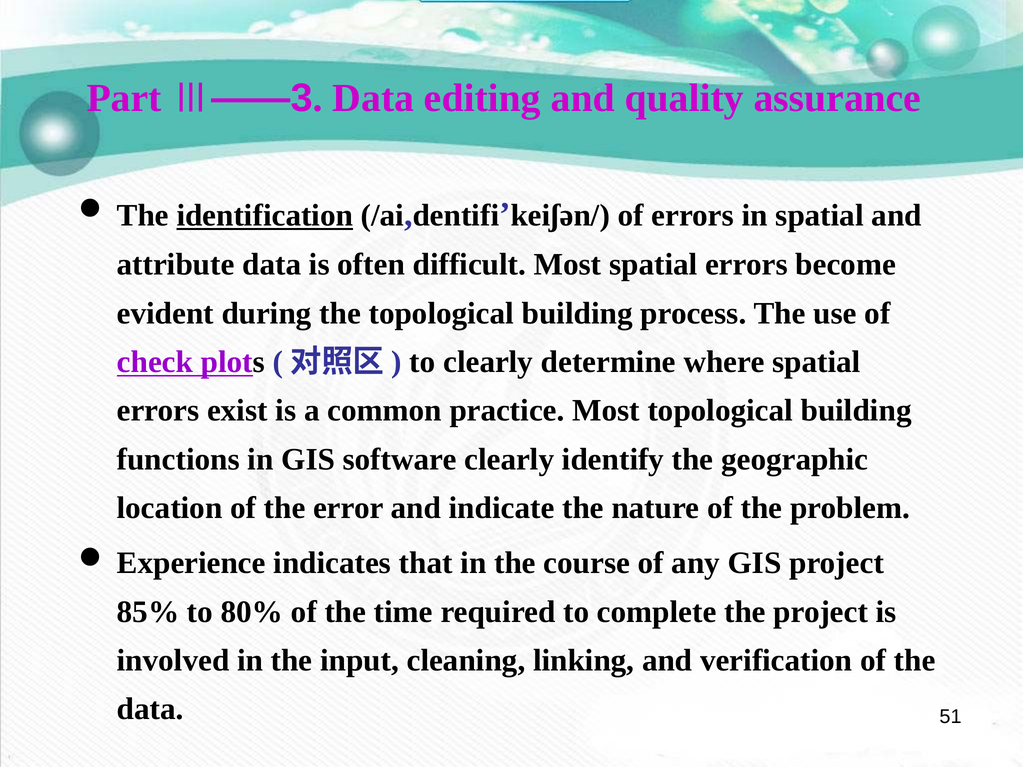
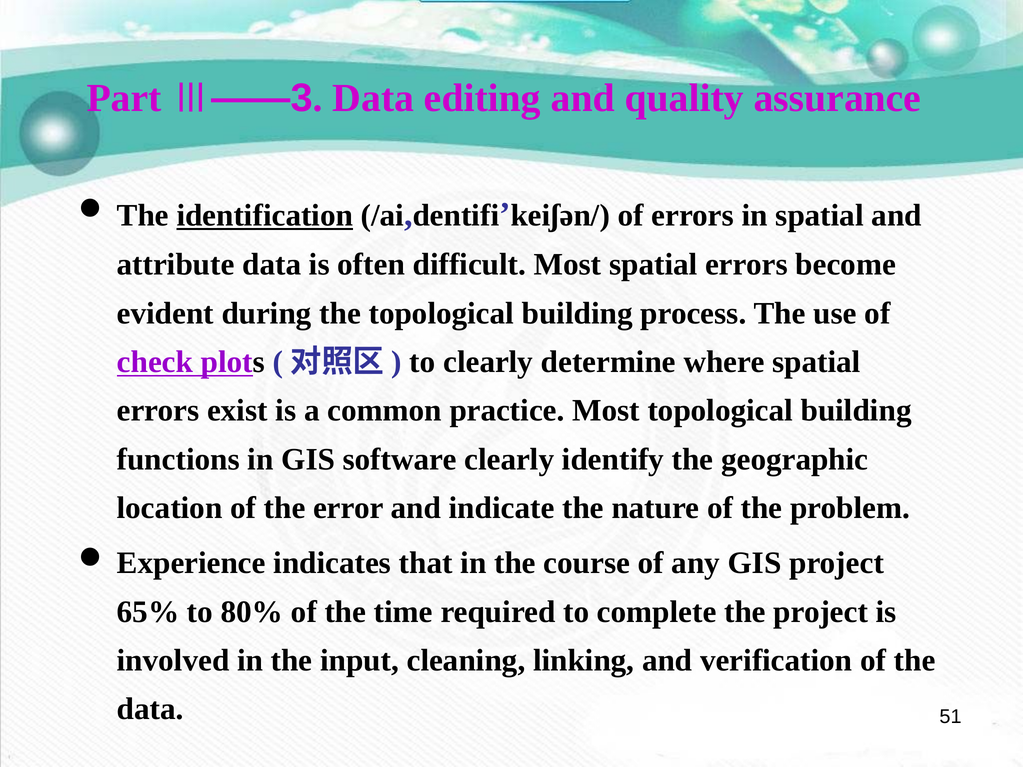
85%: 85% -> 65% (148, 612)
